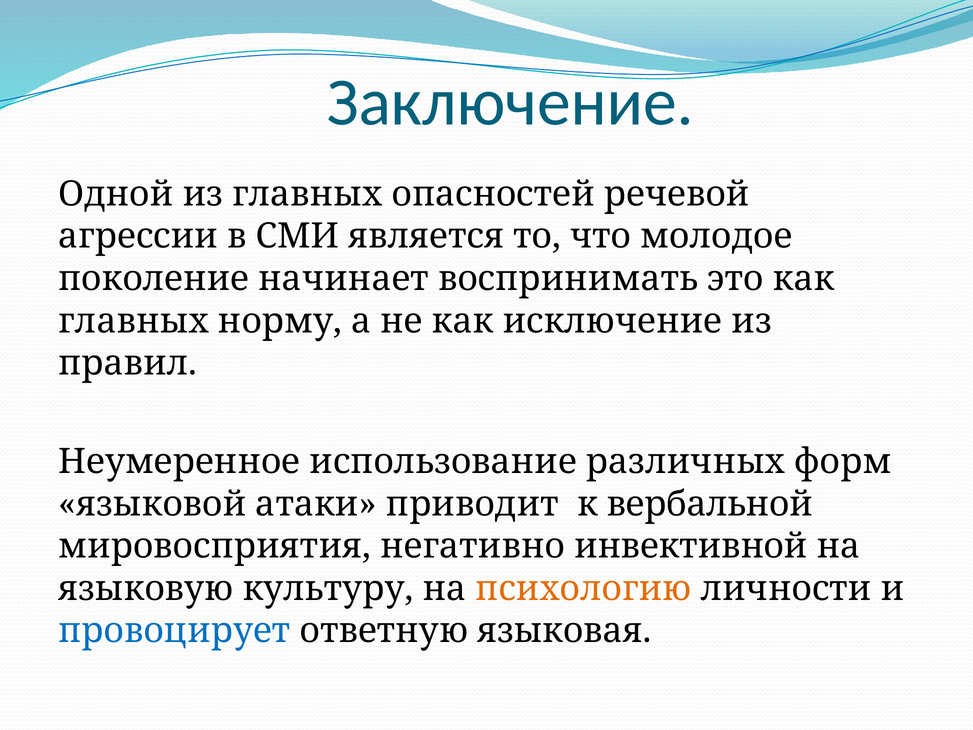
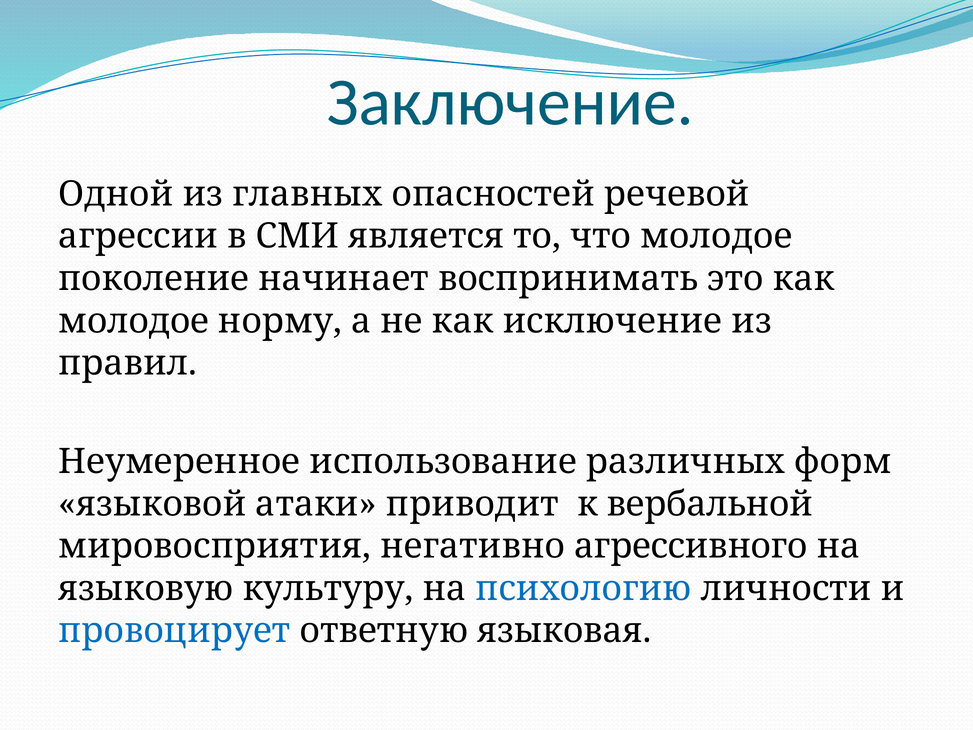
главных: главных -> молодое (134, 321)
инвективной: инвективной -> агрессивного (691, 546)
психологию colour: orange -> blue (583, 588)
